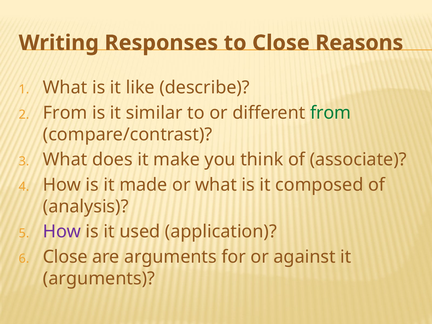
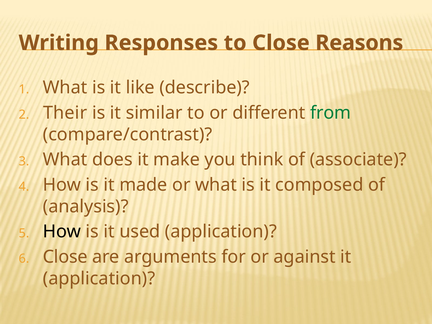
From: From -> Their (65, 113)
How colour: purple -> black (62, 232)
arguments: arguments -> application (99, 278)
